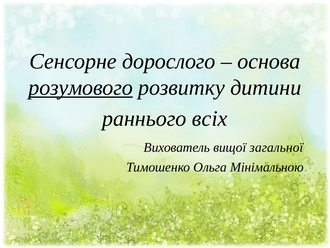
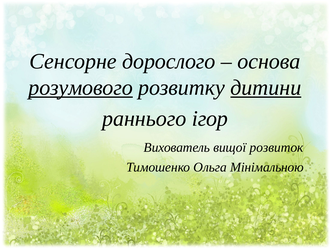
дитини underline: none -> present (266, 88)
всіх: всіх -> ігор (210, 118)
загальної: загальної -> розвиток (277, 147)
